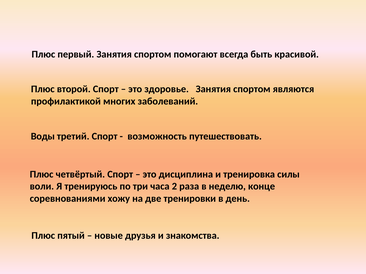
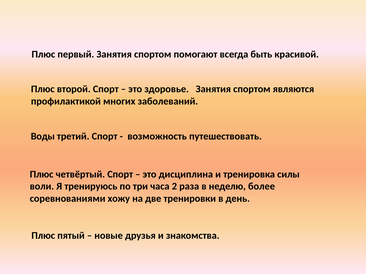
конце: конце -> более (262, 187)
